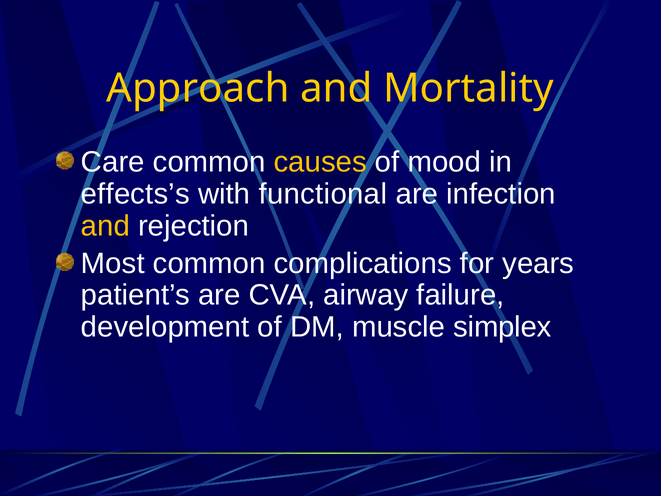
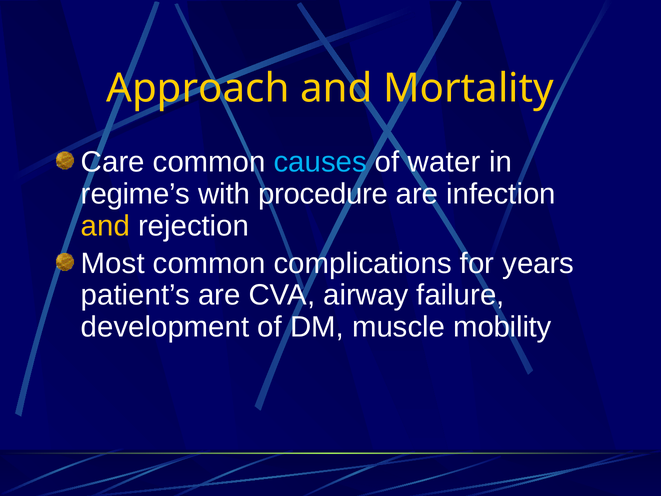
causes colour: yellow -> light blue (320, 162)
mood: mood -> water (444, 162)
effects’s: effects’s -> regime’s (136, 194)
functional: functional -> procedure (323, 194)
simplex: simplex -> mobility (502, 327)
